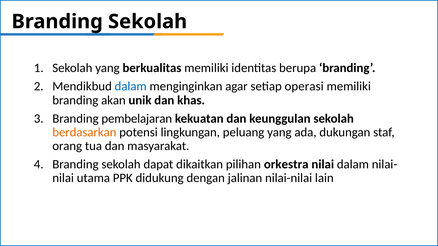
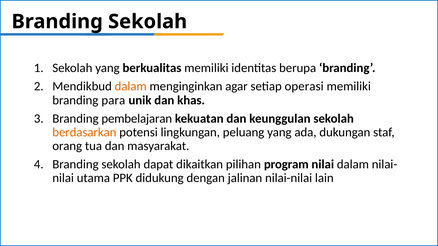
dalam colour: blue -> orange (131, 87)
akan: akan -> para (113, 100)
orkestra: orkestra -> program (286, 165)
